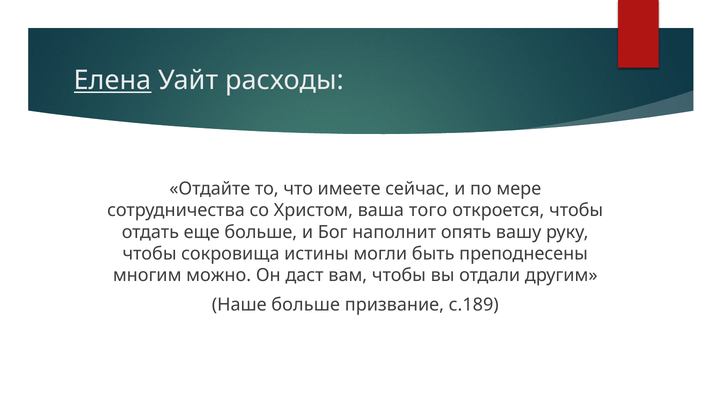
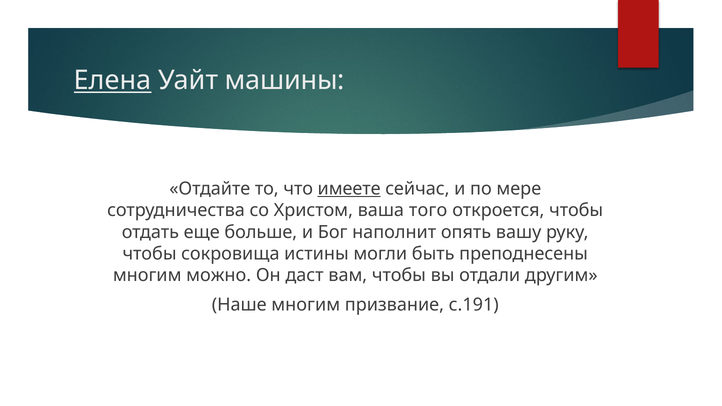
расходы: расходы -> машины (285, 80)
имеете underline: none -> present (349, 189)
Наше больше: больше -> многим (306, 305)
с.189: с.189 -> с.191 (474, 305)
